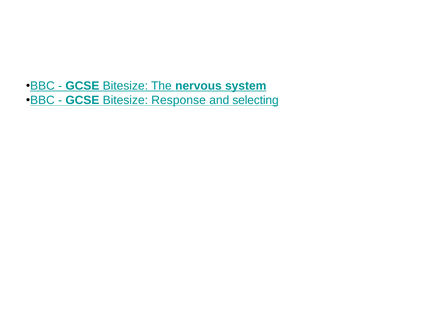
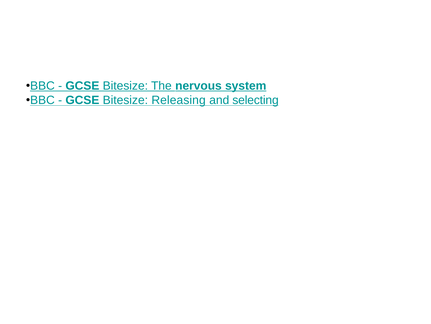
Response: Response -> Releasing (179, 100)
